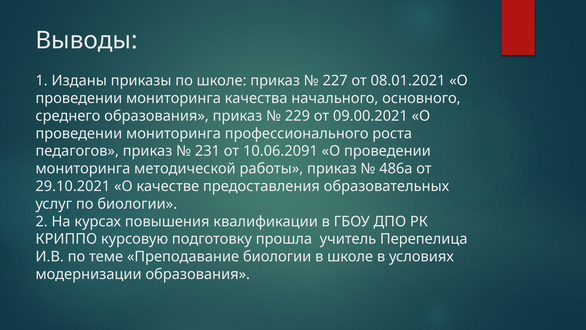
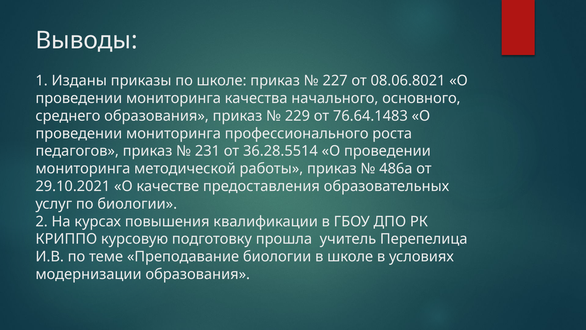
08.01.2021: 08.01.2021 -> 08.06.8021 (408, 81)
09.00.2021: 09.00.2021 -> 76.64.1483 (370, 116)
10.06.2091: 10.06.2091 -> 36.28.5514 (280, 151)
